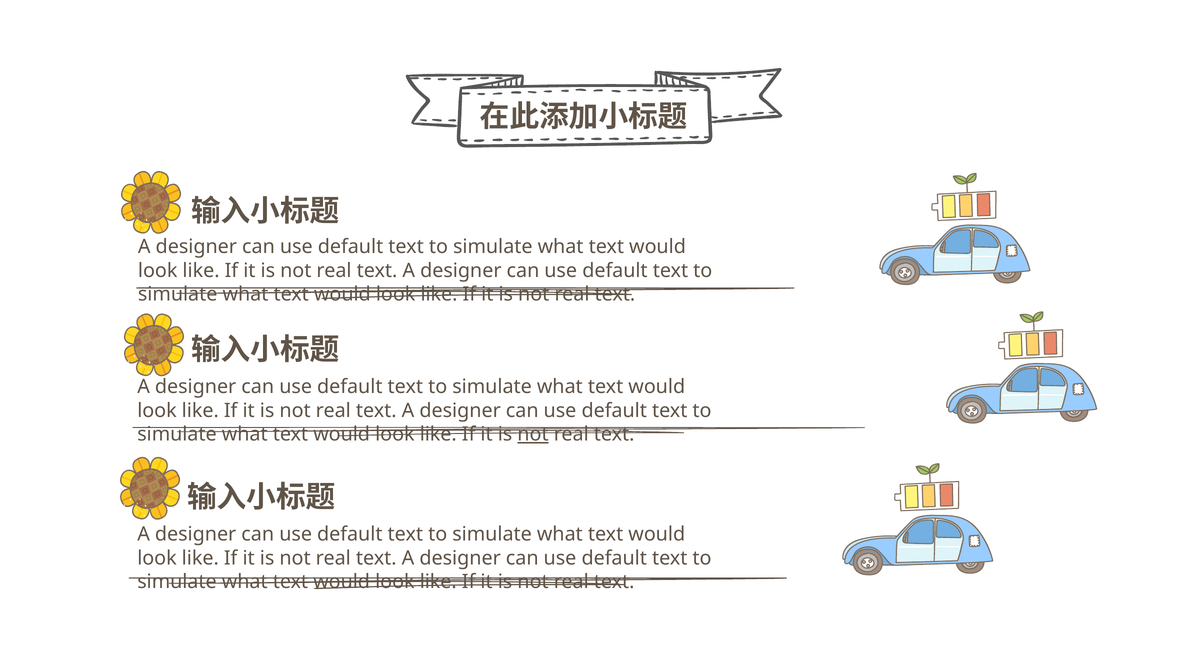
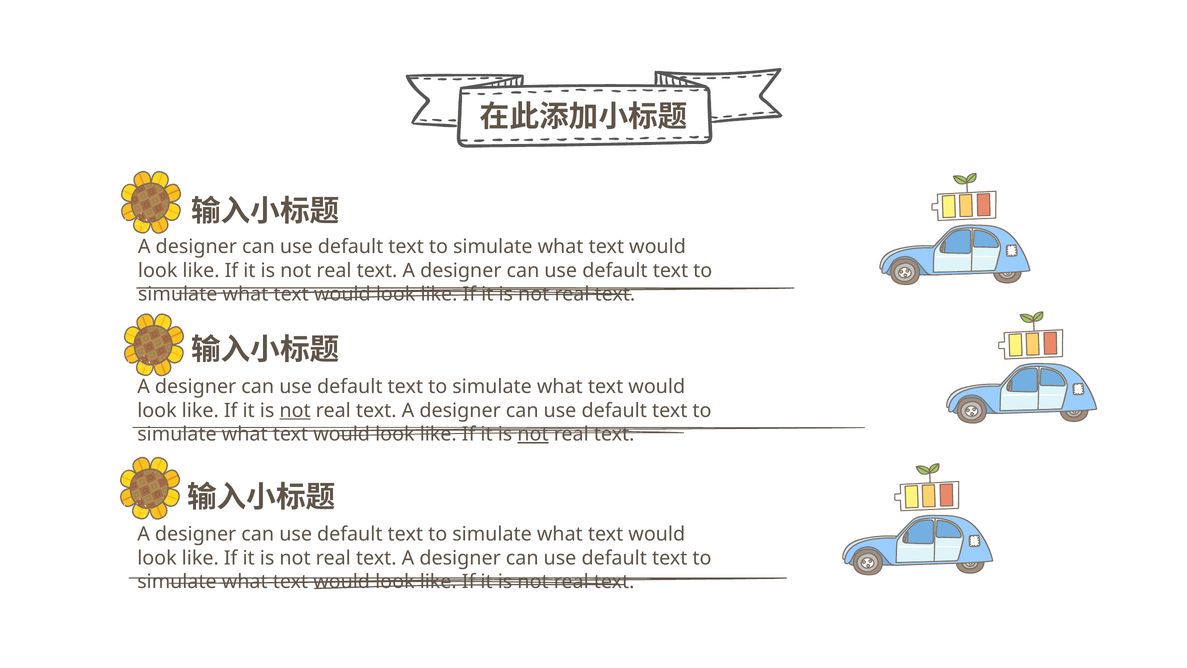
not underline: none -> present (295, 410)
